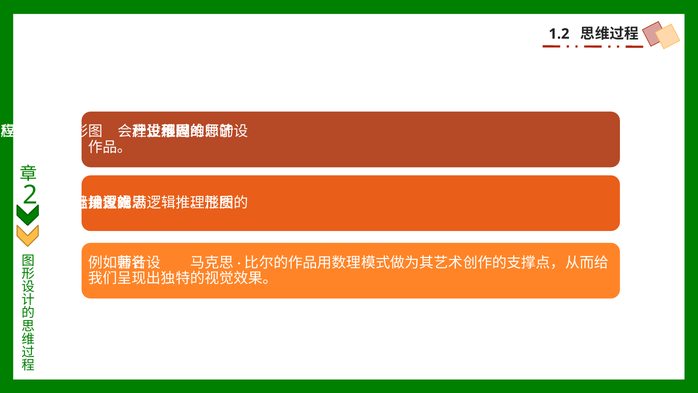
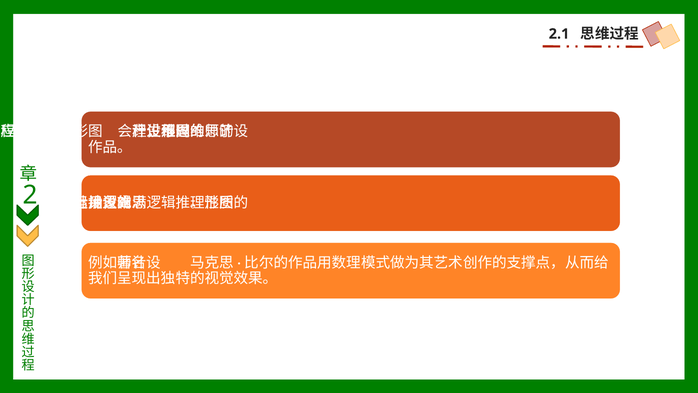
1.2: 1.2 -> 2.1 (559, 34)
